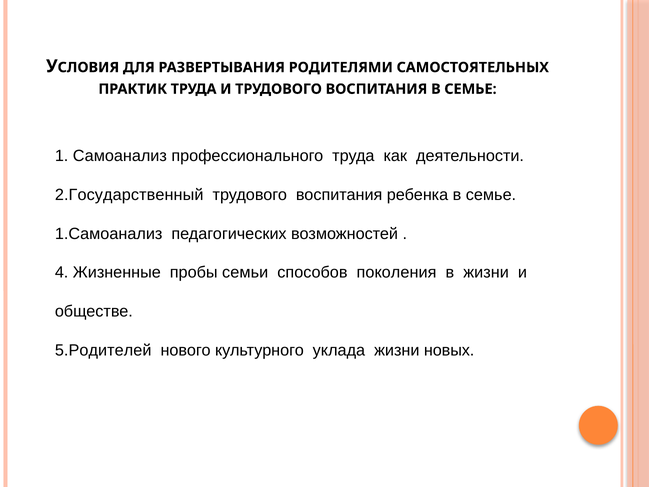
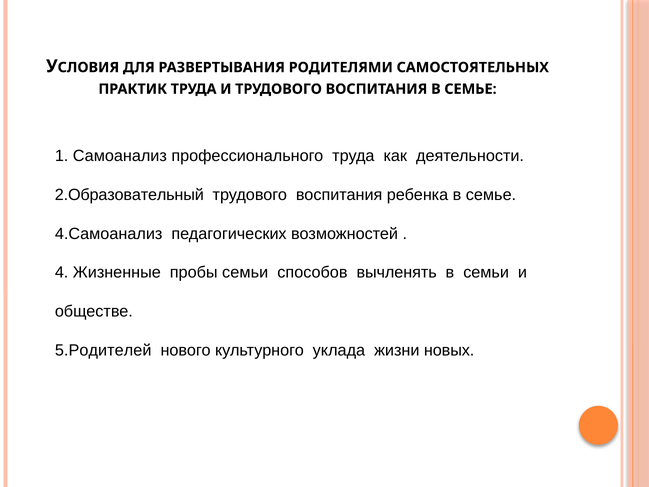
2.Государственный: 2.Государственный -> 2.Образовательный (129, 195)
1.Самоанализ: 1.Самоанализ -> 4.Самоанализ (109, 234)
поколения: поколения -> вычленять (397, 272)
в жизни: жизни -> семьи (486, 272)
